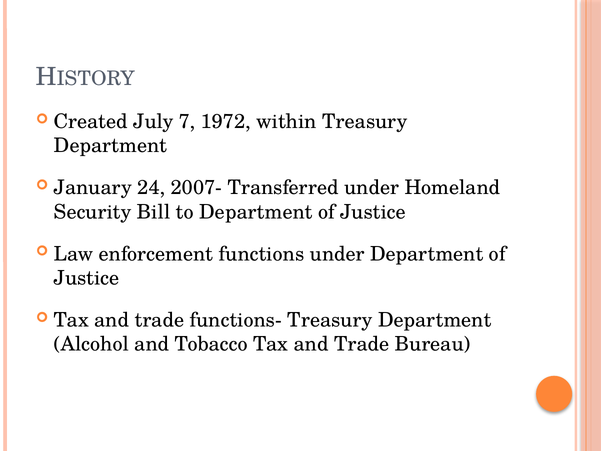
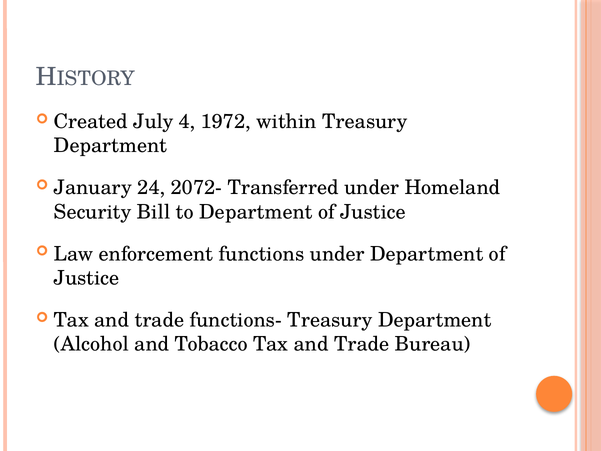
7: 7 -> 4 (187, 122)
2007-: 2007- -> 2072- (196, 188)
